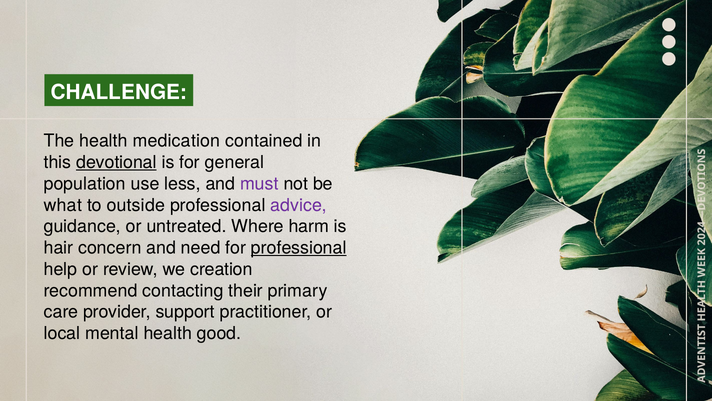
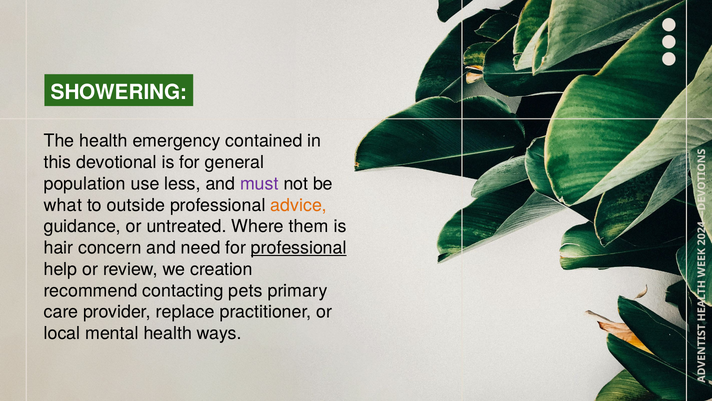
CHALLENGE: CHALLENGE -> SHOWERING (119, 92)
medication: medication -> emergency (177, 141)
devotional underline: present -> none (116, 162)
advice colour: purple -> orange (299, 205)
harm: harm -> them (309, 226)
their: their -> pets (246, 290)
support: support -> replace (185, 312)
good: good -> ways (219, 333)
